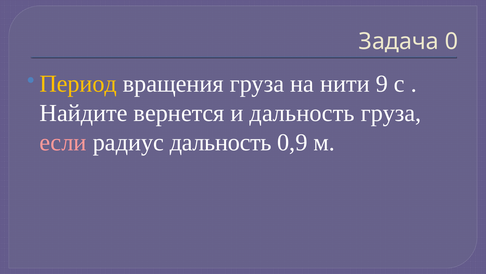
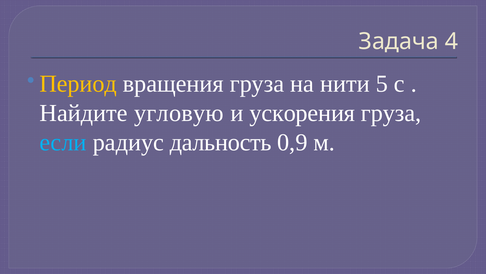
0: 0 -> 4 (451, 42)
9: 9 -> 5 (382, 84)
вернется: вернется -> угловую (179, 113)
и дальность: дальность -> ускорения (302, 113)
если colour: pink -> light blue (63, 142)
